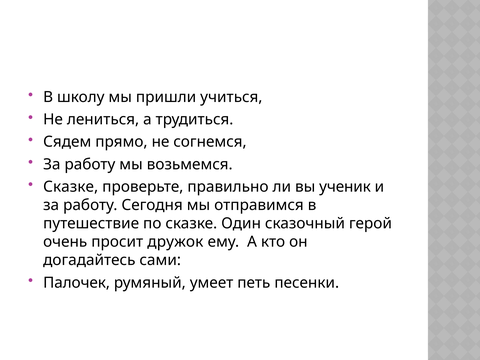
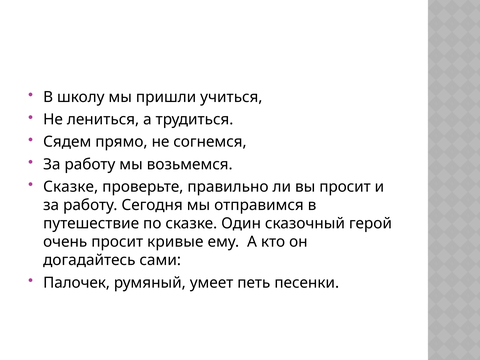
вы ученик: ученик -> просит (345, 187)
дружок: дружок -> кривые (175, 242)
